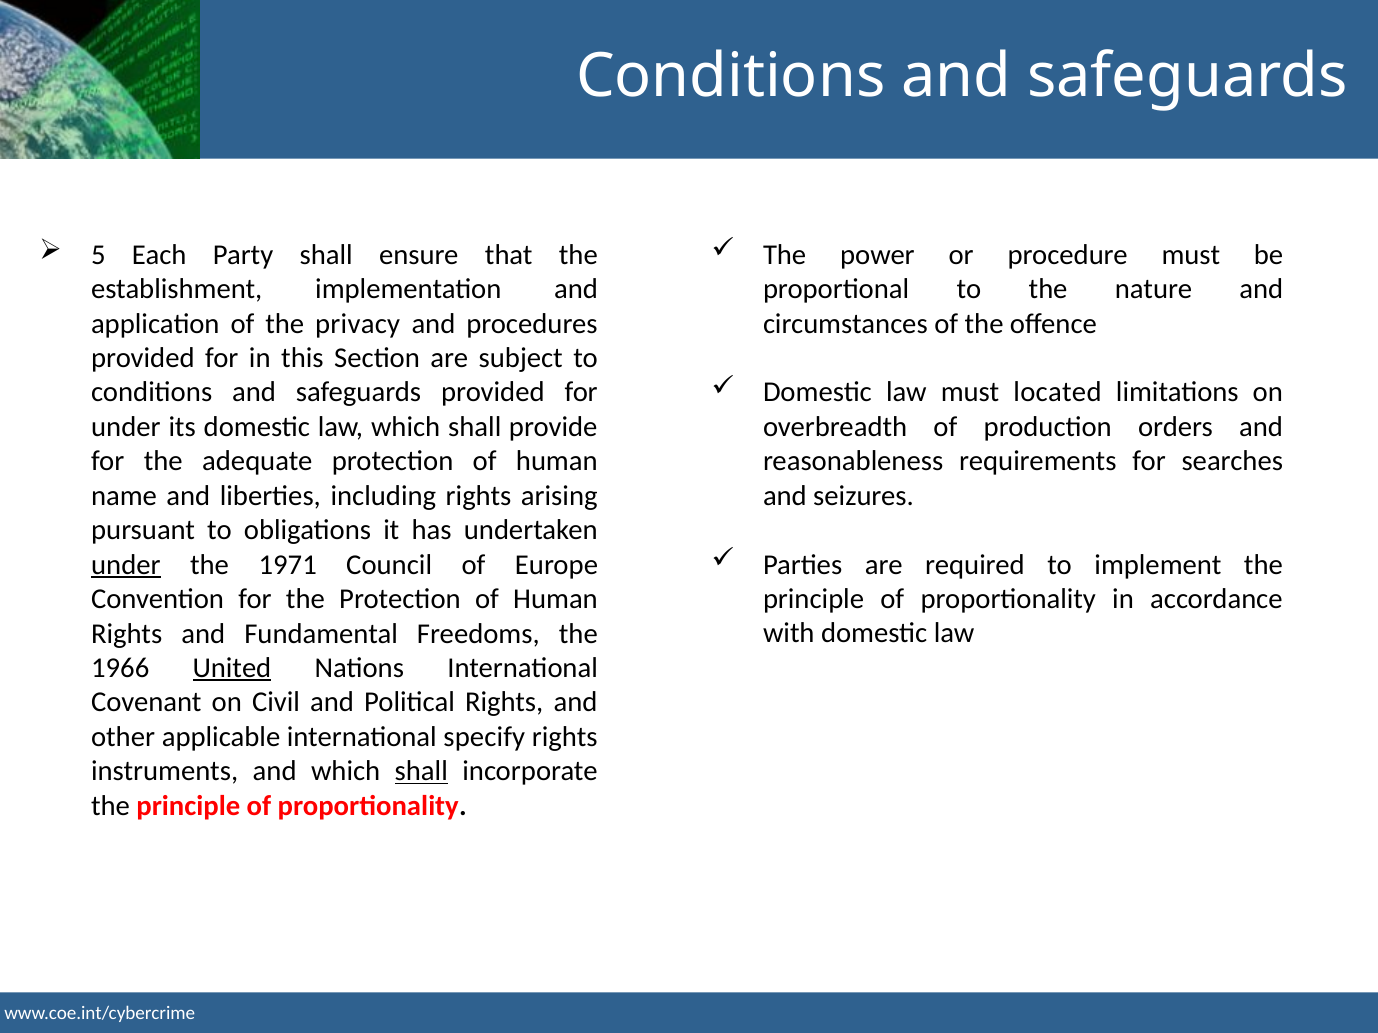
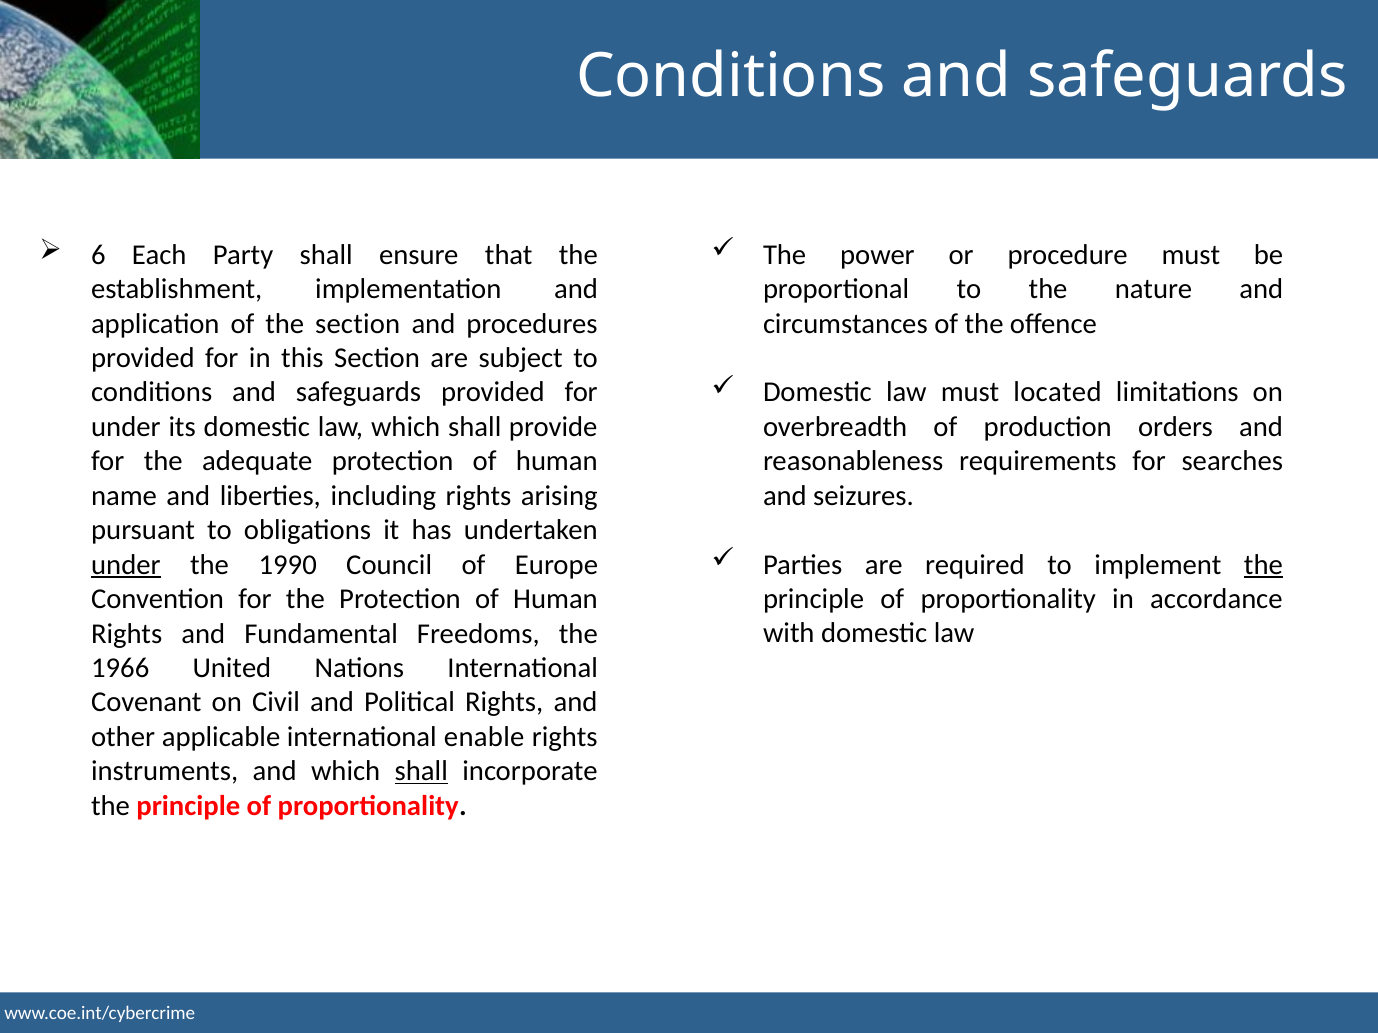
5: 5 -> 6 (98, 255)
the privacy: privacy -> section (358, 324)
the underline: none -> present (1263, 565)
1971: 1971 -> 1990 (288, 565)
United underline: present -> none (232, 668)
specify: specify -> enable (484, 737)
